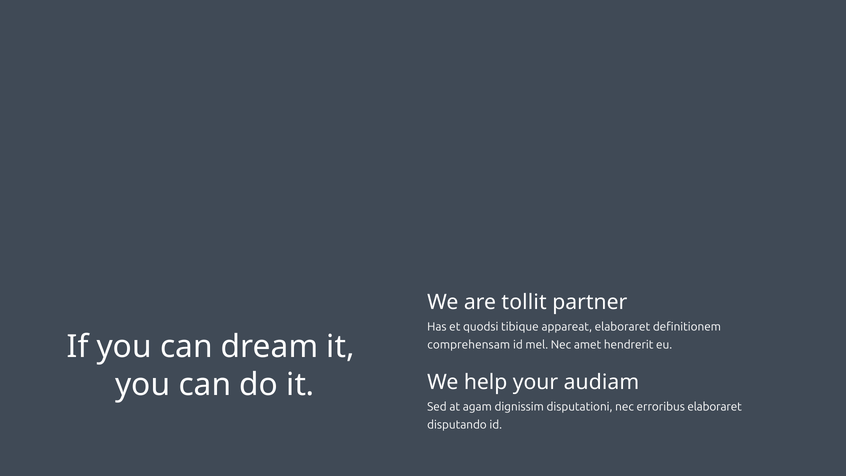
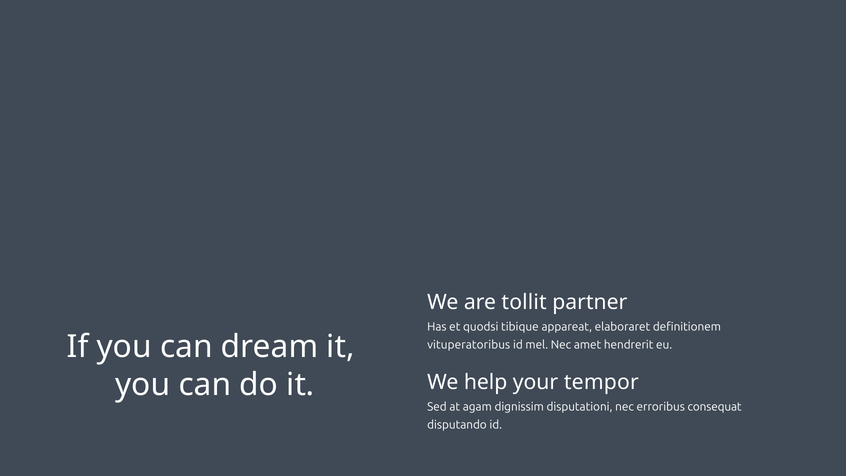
comprehensam: comprehensam -> vituperatoribus (469, 345)
audiam: audiam -> tempor (601, 382)
erroribus elaboraret: elaboraret -> consequat (715, 407)
